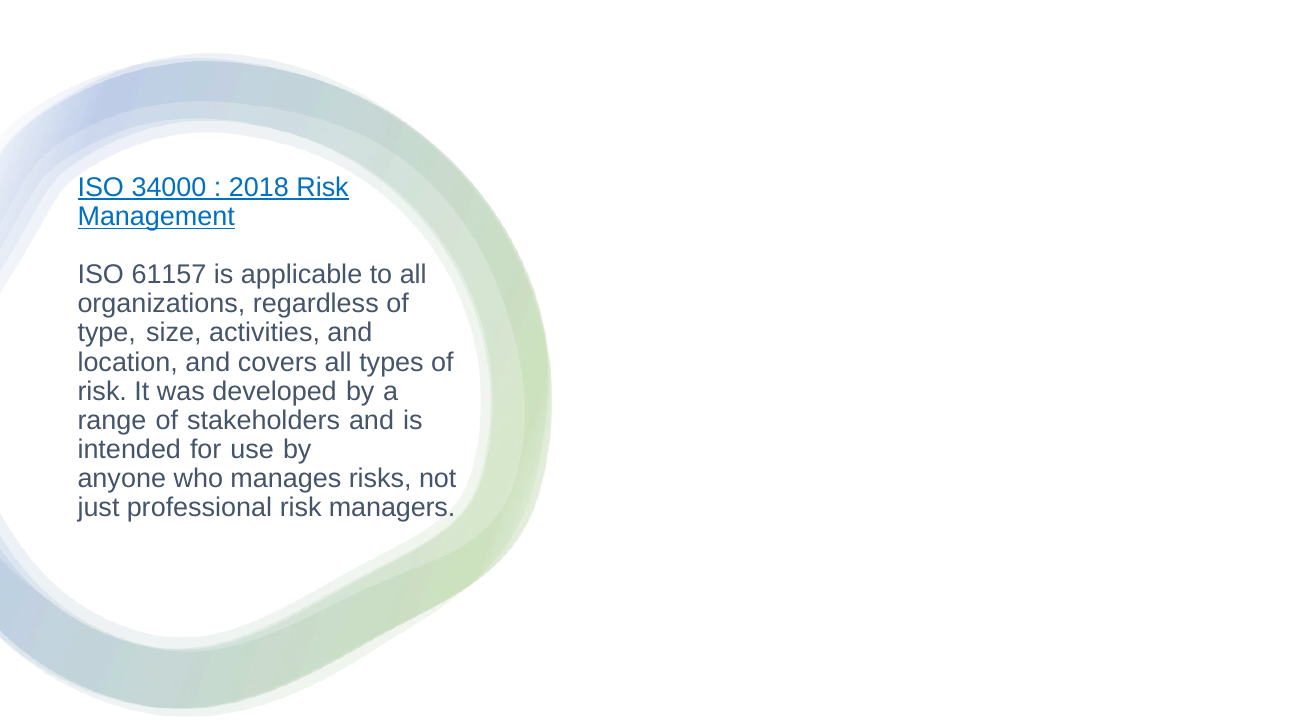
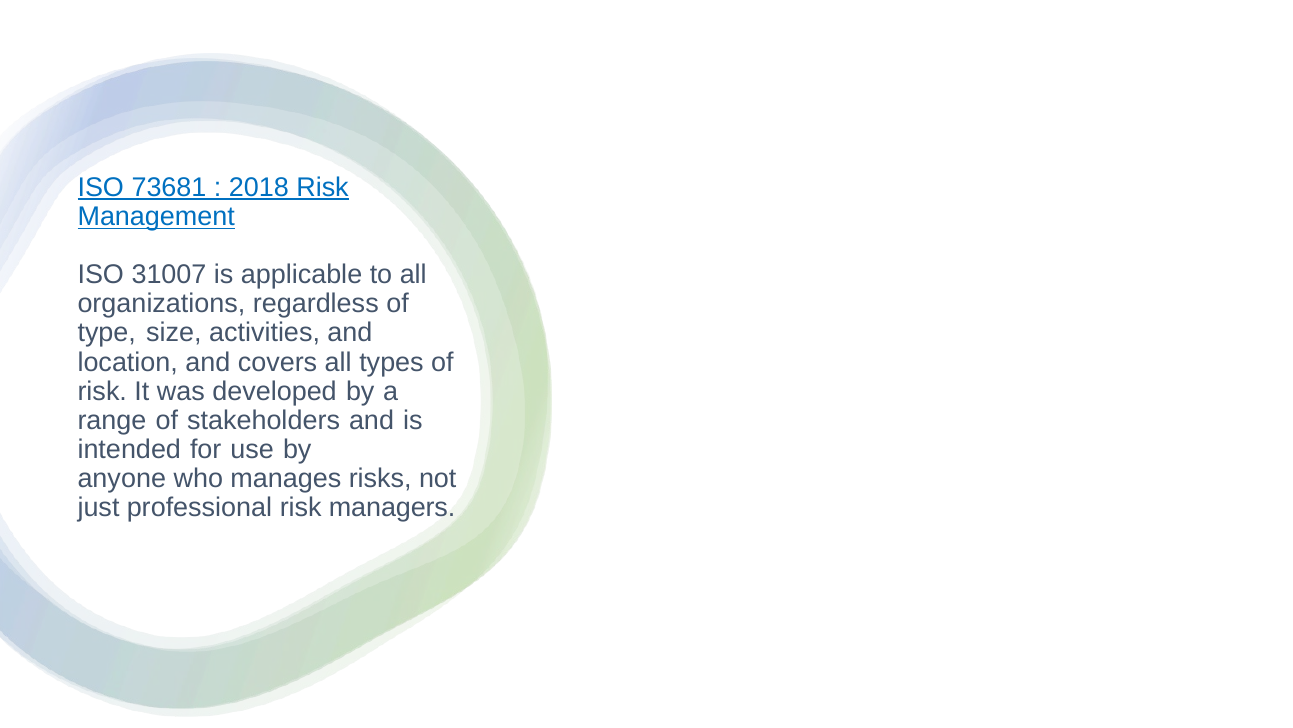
34000: 34000 -> 73681 (169, 187)
61157: 61157 -> 31007 (169, 274)
